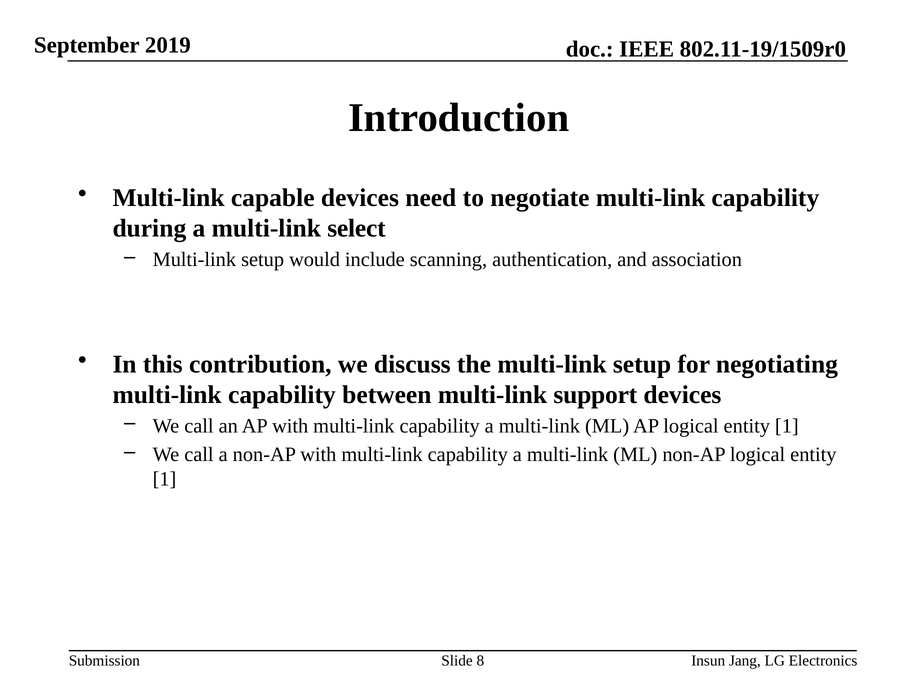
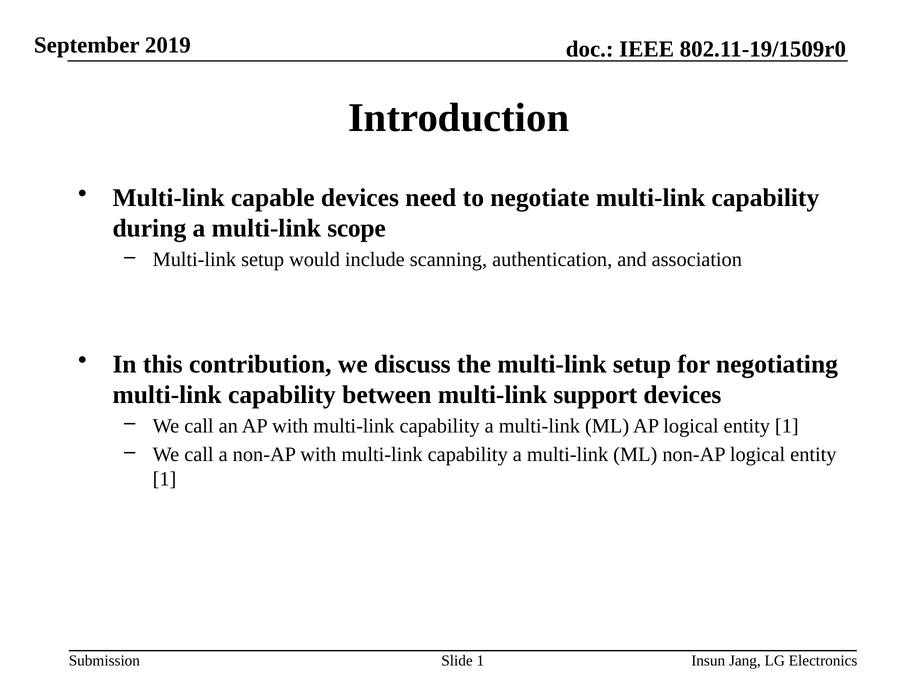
select: select -> scope (356, 228)
Slide 8: 8 -> 1 (480, 660)
